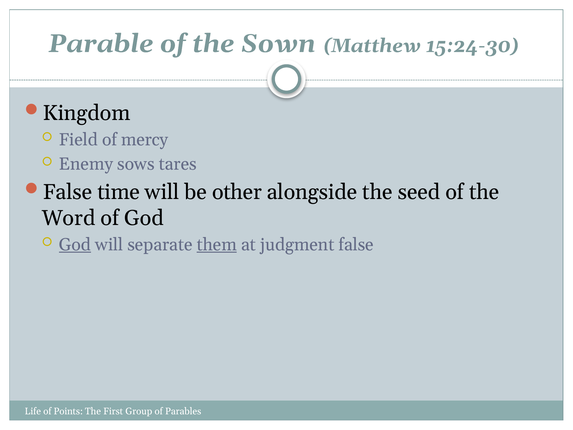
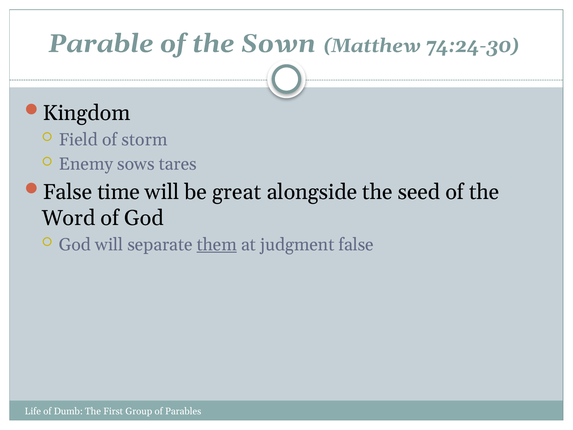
15:24-30: 15:24-30 -> 74:24-30 (473, 46)
mercy: mercy -> storm (145, 140)
other: other -> great (237, 192)
God underline: present -> none (75, 244)
Points: Points -> Dumb (68, 411)
